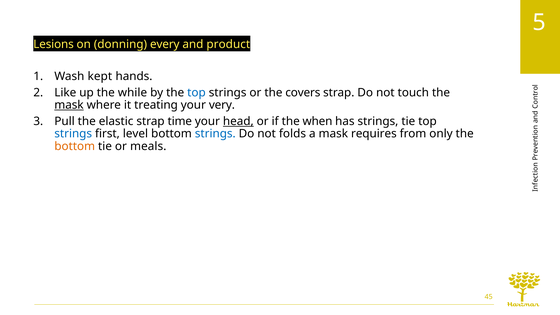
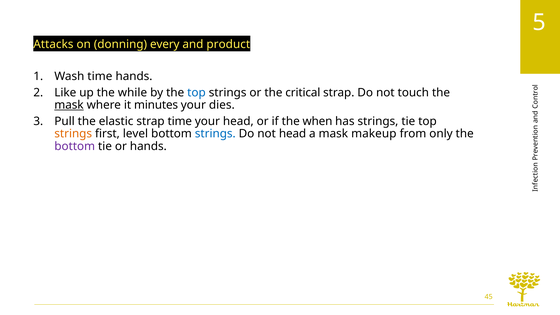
Lesions: Lesions -> Attacks (53, 44)
Wash kept: kept -> time (100, 76)
covers: covers -> critical (303, 92)
treating: treating -> minutes (156, 105)
very: very -> dies (222, 105)
head underline: present -> none (238, 121)
strings colour: blue -> orange (73, 134)
not folds: folds -> head (293, 134)
requires: requires -> makeup (374, 134)
bottom colour: orange -> purple (75, 146)
or meals: meals -> hands (148, 146)
